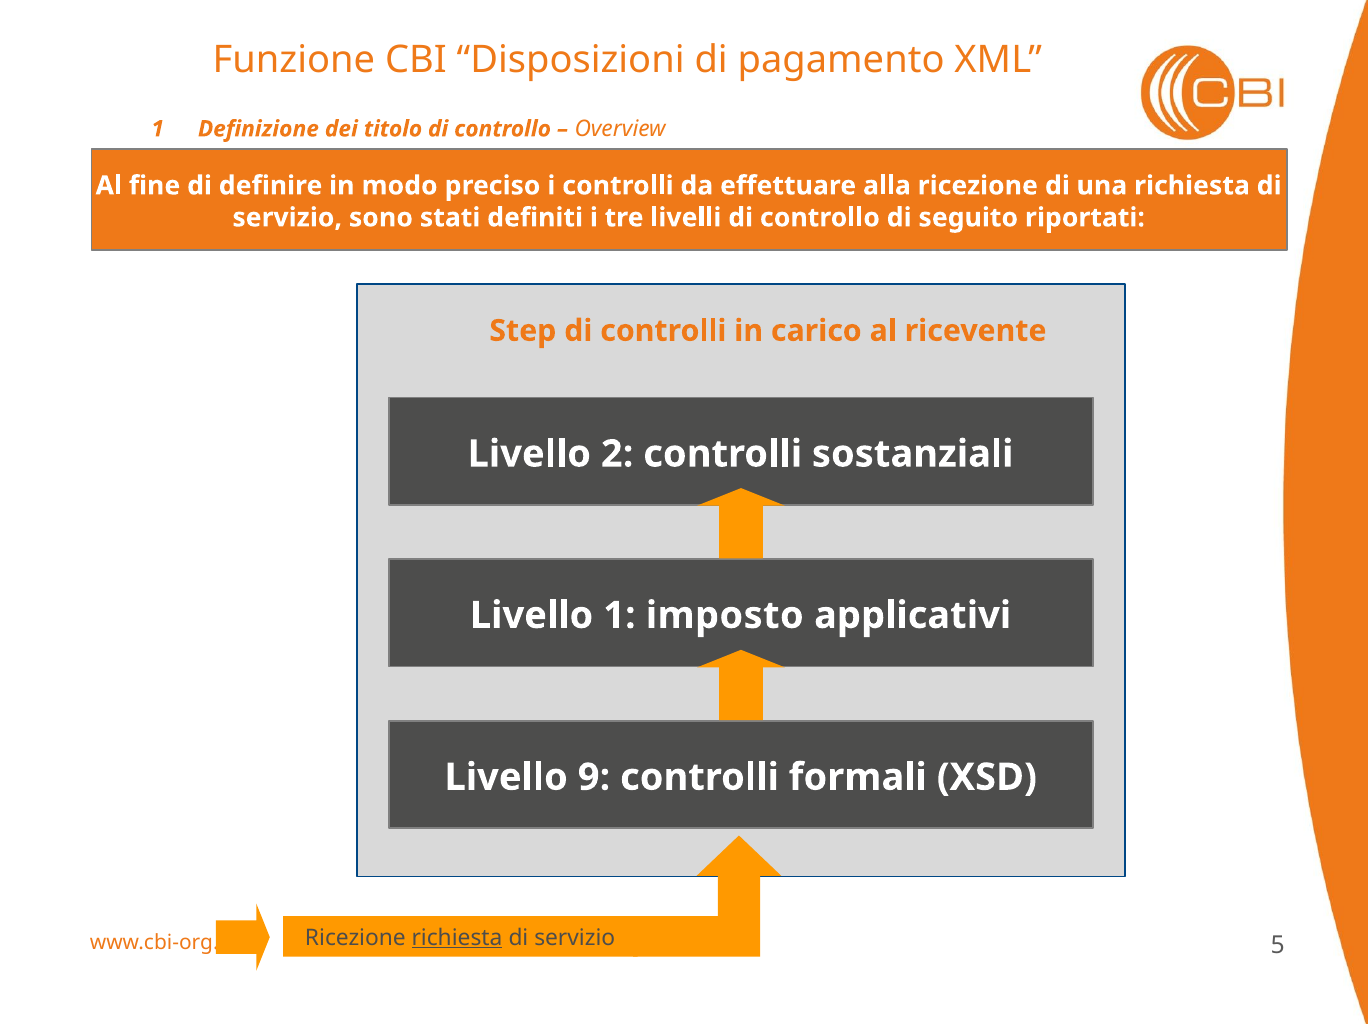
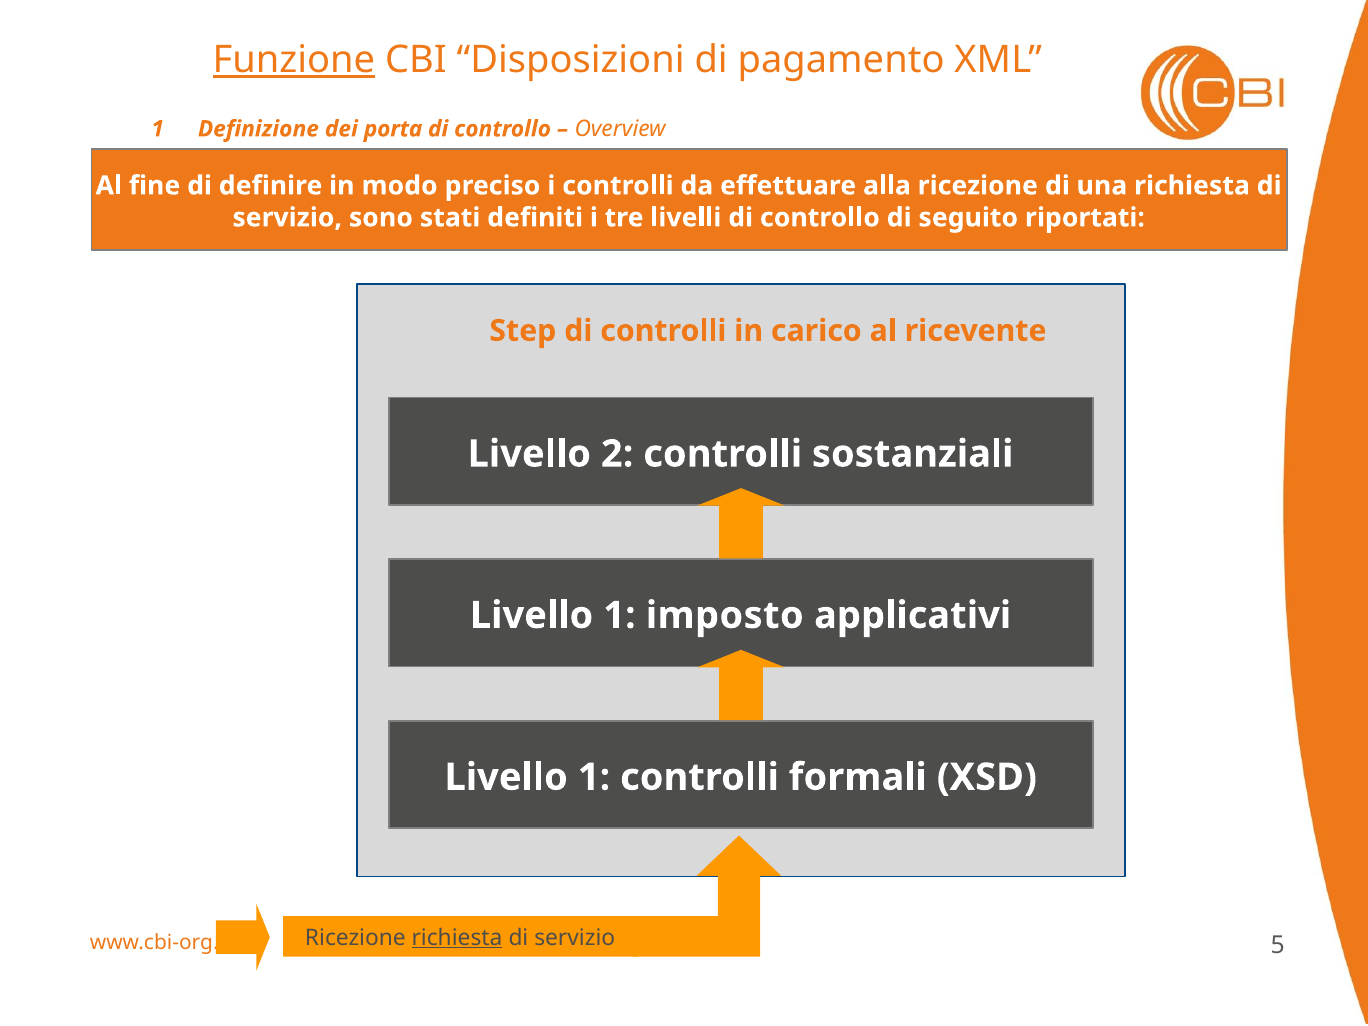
Funzione underline: none -> present (294, 60)
titolo: titolo -> porta (393, 129)
9: 9 -> 1 (594, 777)
